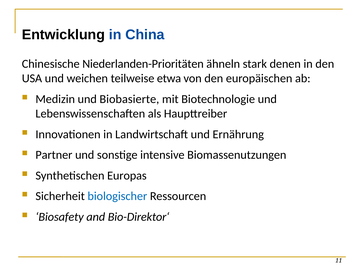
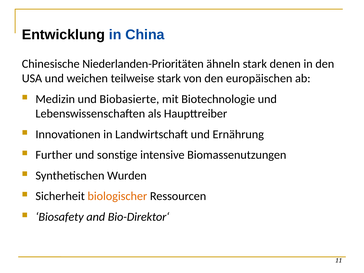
teilweise etwa: etwa -> stark (169, 78)
Partner: Partner -> Further (54, 155)
Europas: Europas -> Wurden (127, 176)
biologischer colour: blue -> orange (117, 196)
